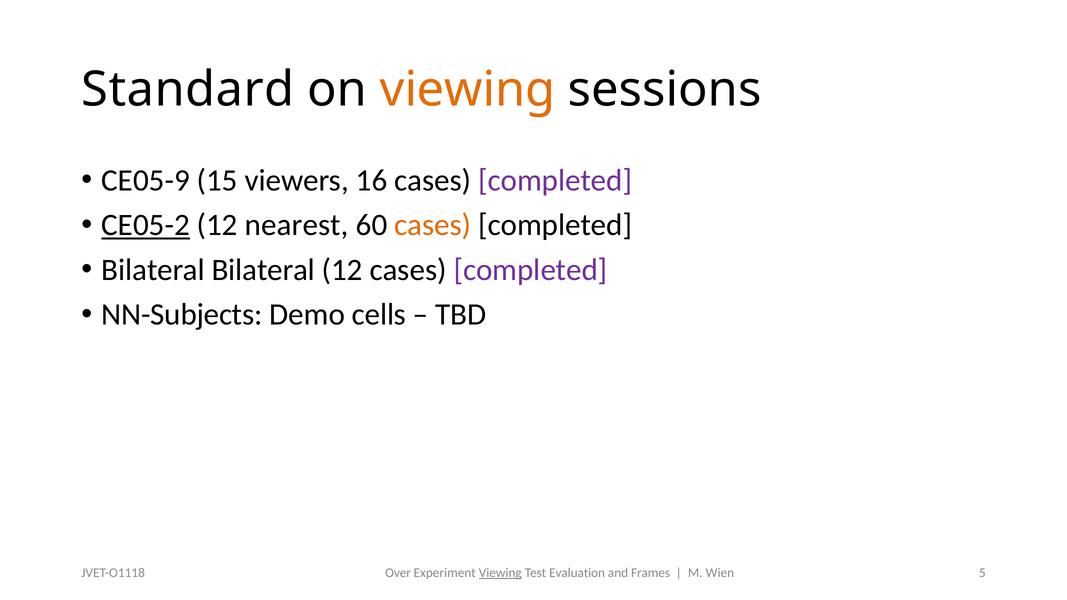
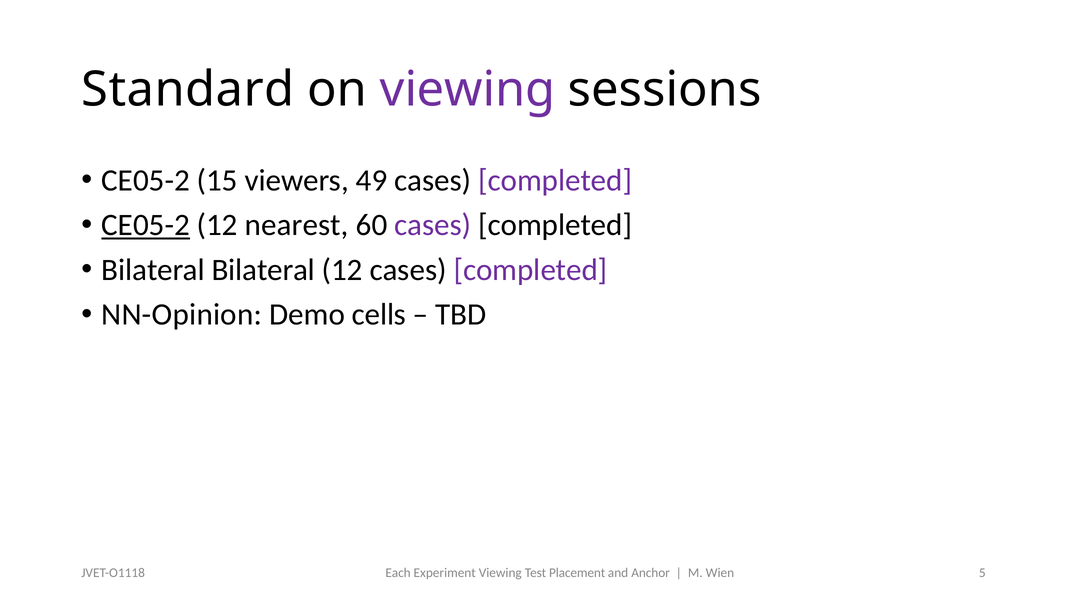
viewing colour: orange -> purple (468, 90)
CE05-9: CE05-9 -> CE05-2 (146, 180)
16: 16 -> 49 (372, 180)
cases colour: orange -> purple (433, 225)
NN-Subjects: NN-Subjects -> NN-Opinion (182, 315)
Over: Over -> Each (398, 573)
Viewing underline: present -> none (500, 573)
Evaluation: Evaluation -> Placement (577, 573)
Frames: Frames -> Anchor (651, 573)
